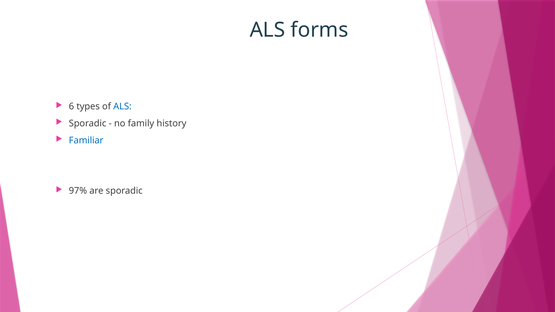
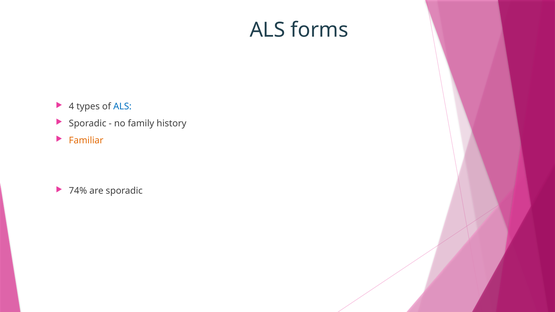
6: 6 -> 4 (71, 107)
Familiar colour: blue -> orange (86, 140)
97%: 97% -> 74% (78, 191)
